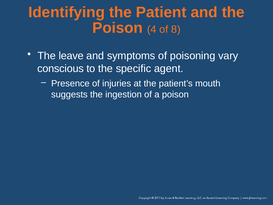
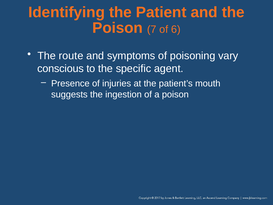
4: 4 -> 7 (152, 29)
8: 8 -> 6 (176, 29)
leave: leave -> route (71, 56)
